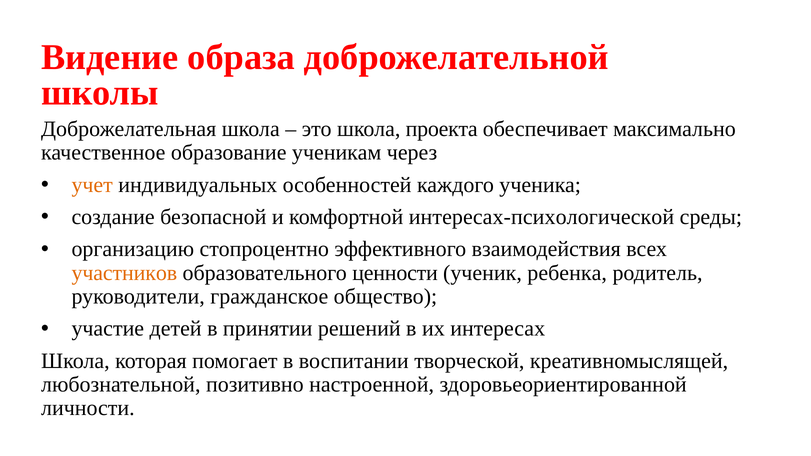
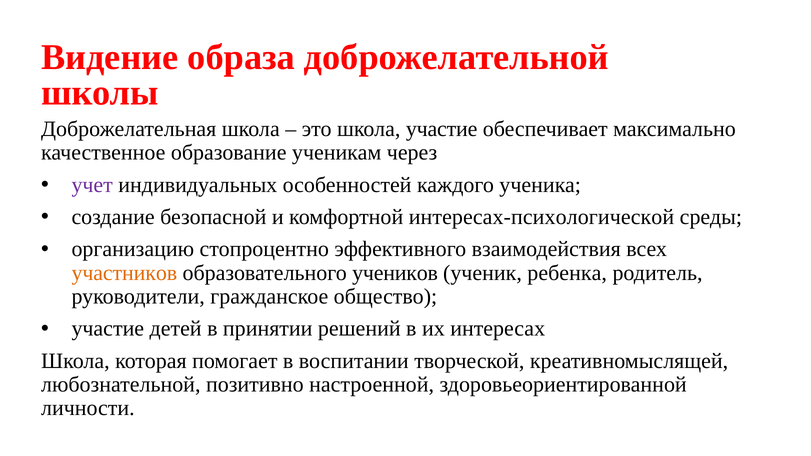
школа проекта: проекта -> участие (442, 129)
учет colour: orange -> purple (92, 185)
ценности: ценности -> учеников (395, 273)
